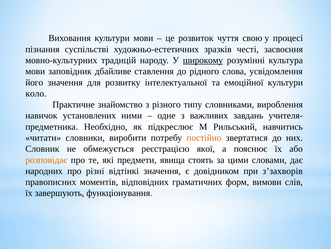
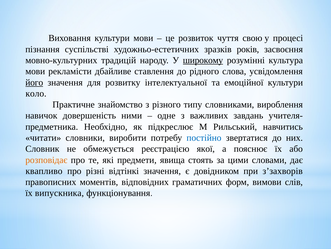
честі: честі -> років (248, 49)
заповідник: заповідник -> рекламісти (70, 71)
його underline: none -> present (34, 82)
установлених: установлених -> довершеність (89, 115)
постійно colour: orange -> blue (204, 137)
народних: народних -> квапливо (44, 171)
завершують: завершують -> випускника (59, 193)
